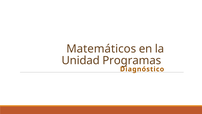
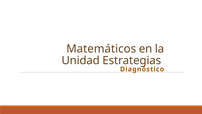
Programas: Programas -> Estrategias (132, 60)
